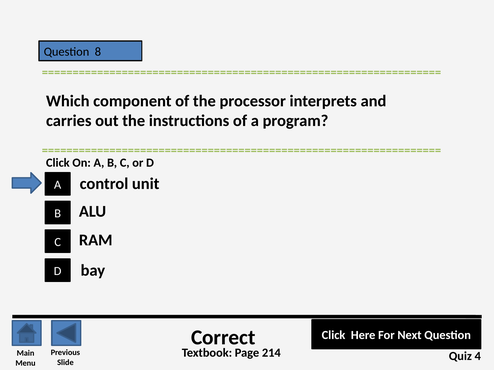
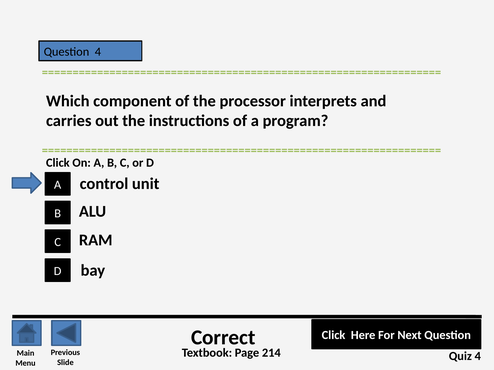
Question 8: 8 -> 4 (98, 52)
